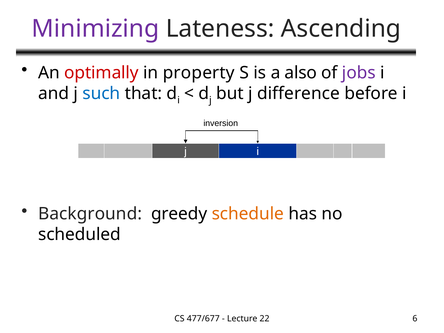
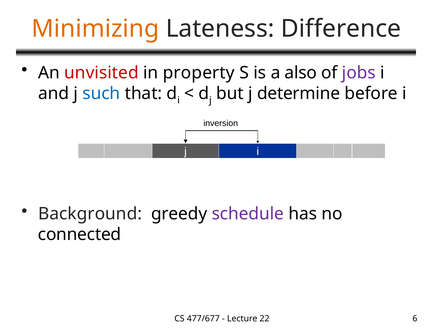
Minimizing colour: purple -> orange (95, 29)
Ascending: Ascending -> Difference (341, 29)
optimally: optimally -> unvisited (101, 73)
difference: difference -> determine (299, 93)
schedule colour: orange -> purple (248, 214)
scheduled: scheduled -> connected (80, 235)
